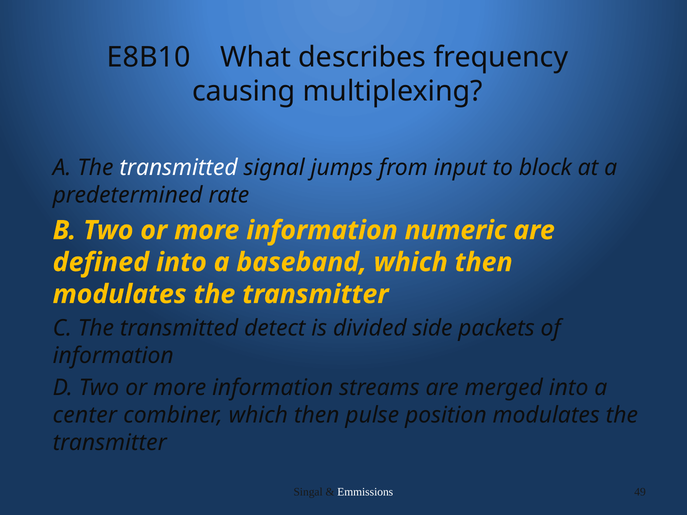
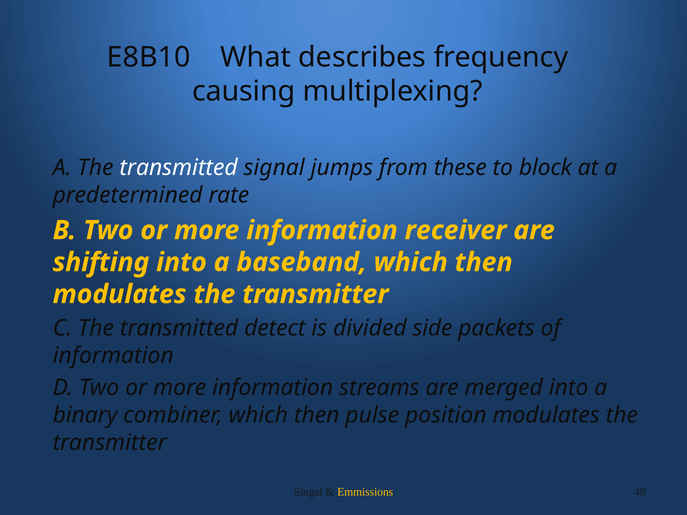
input: input -> these (460, 168)
numeric: numeric -> receiver (456, 230)
defined: defined -> shifting (101, 262)
center: center -> binary (85, 416)
Emmissions colour: white -> yellow (365, 492)
